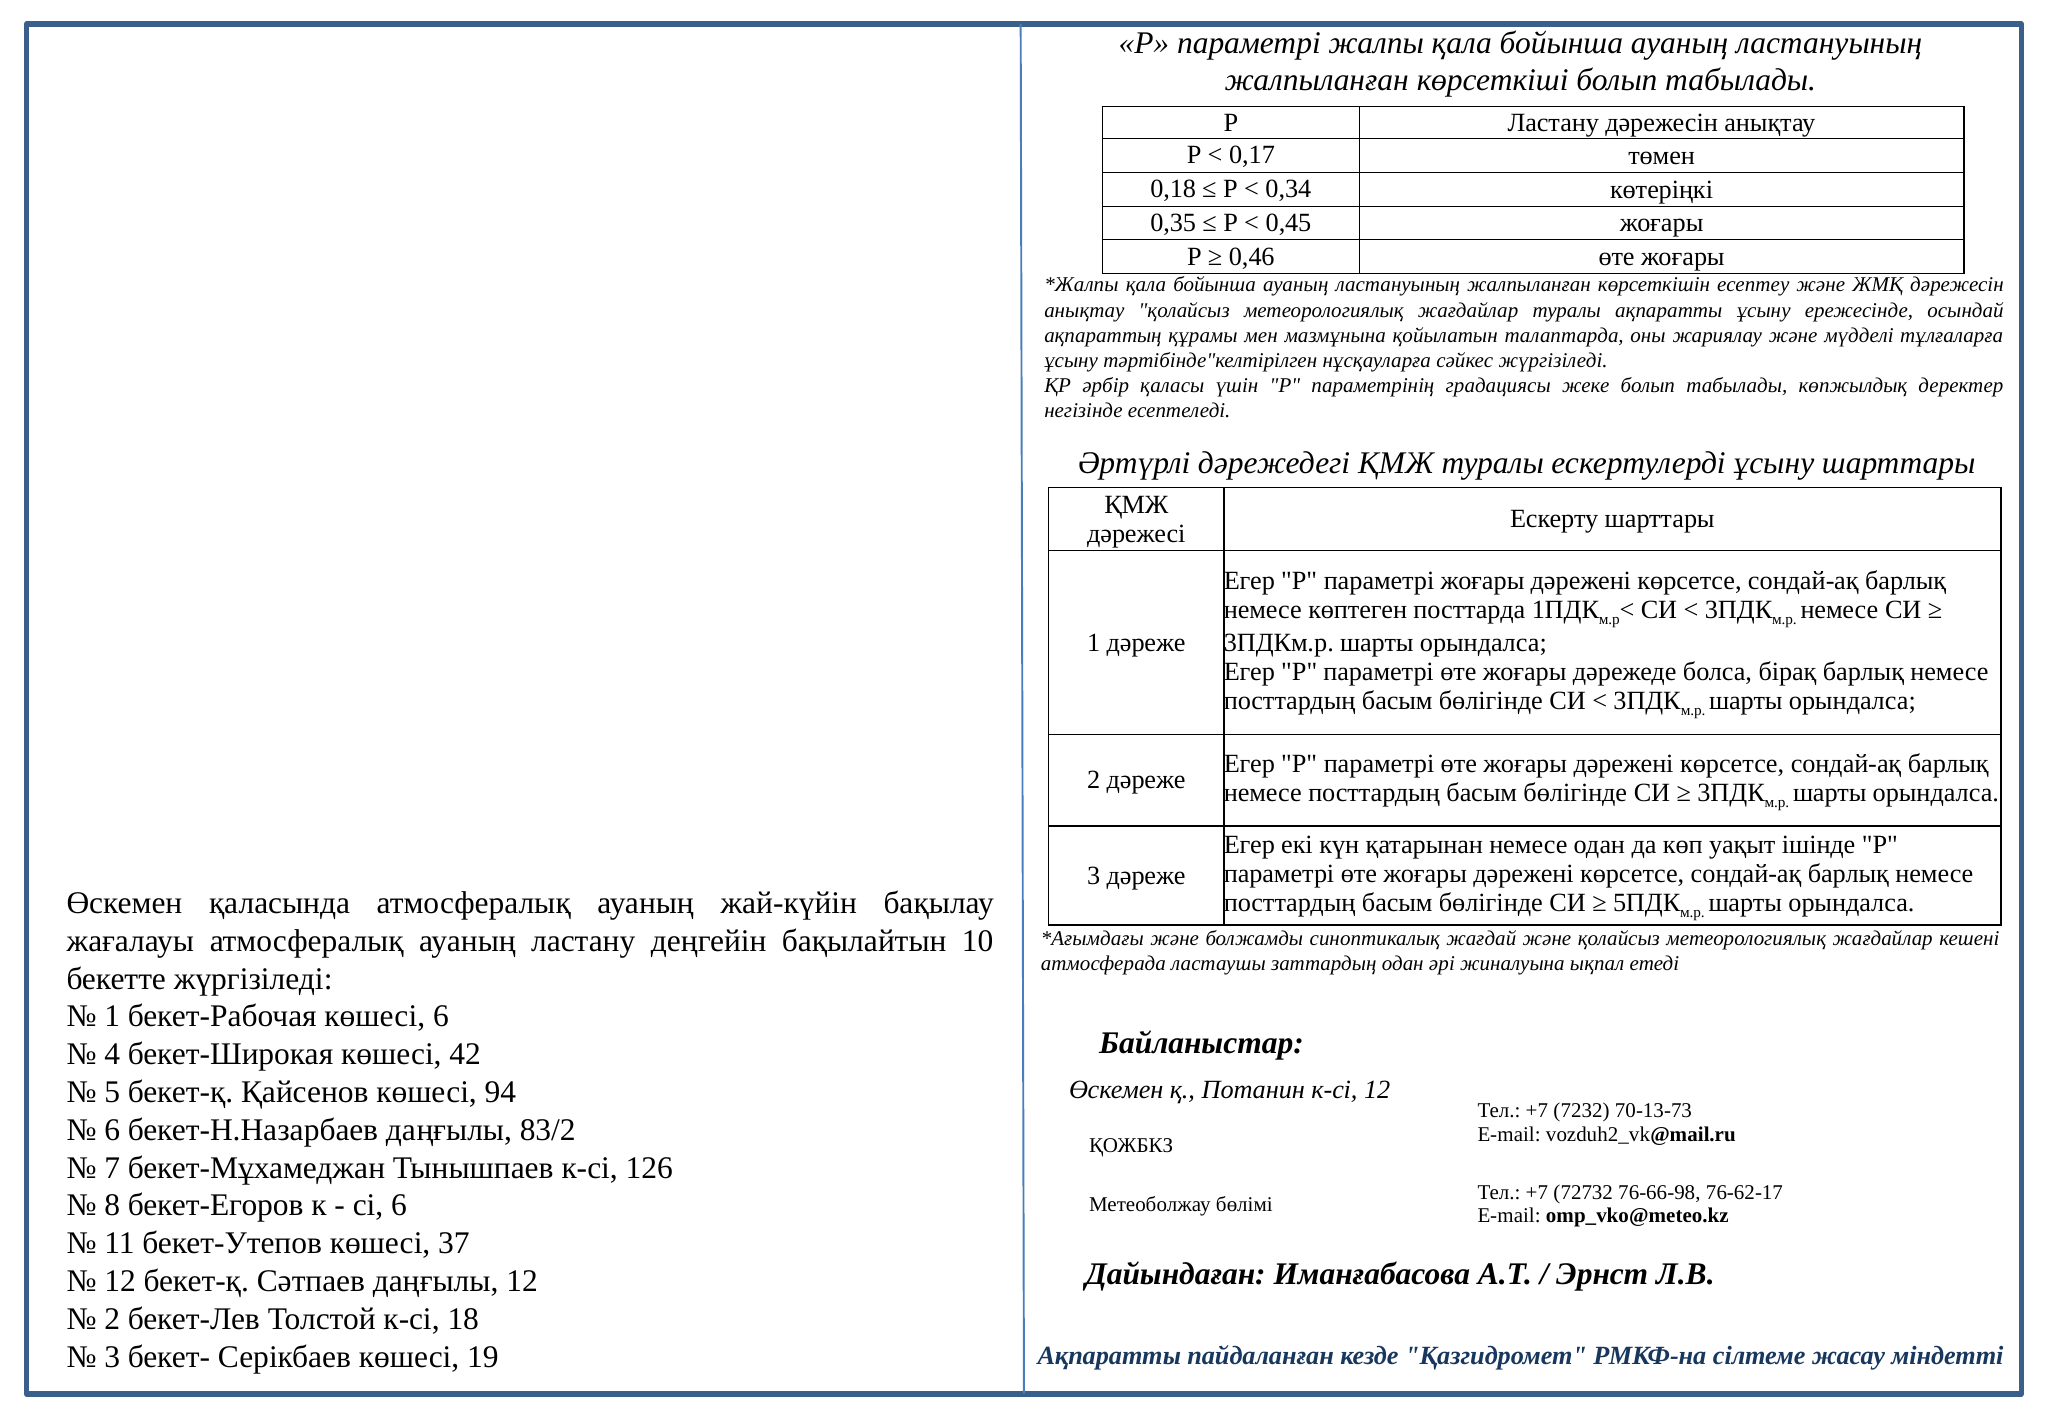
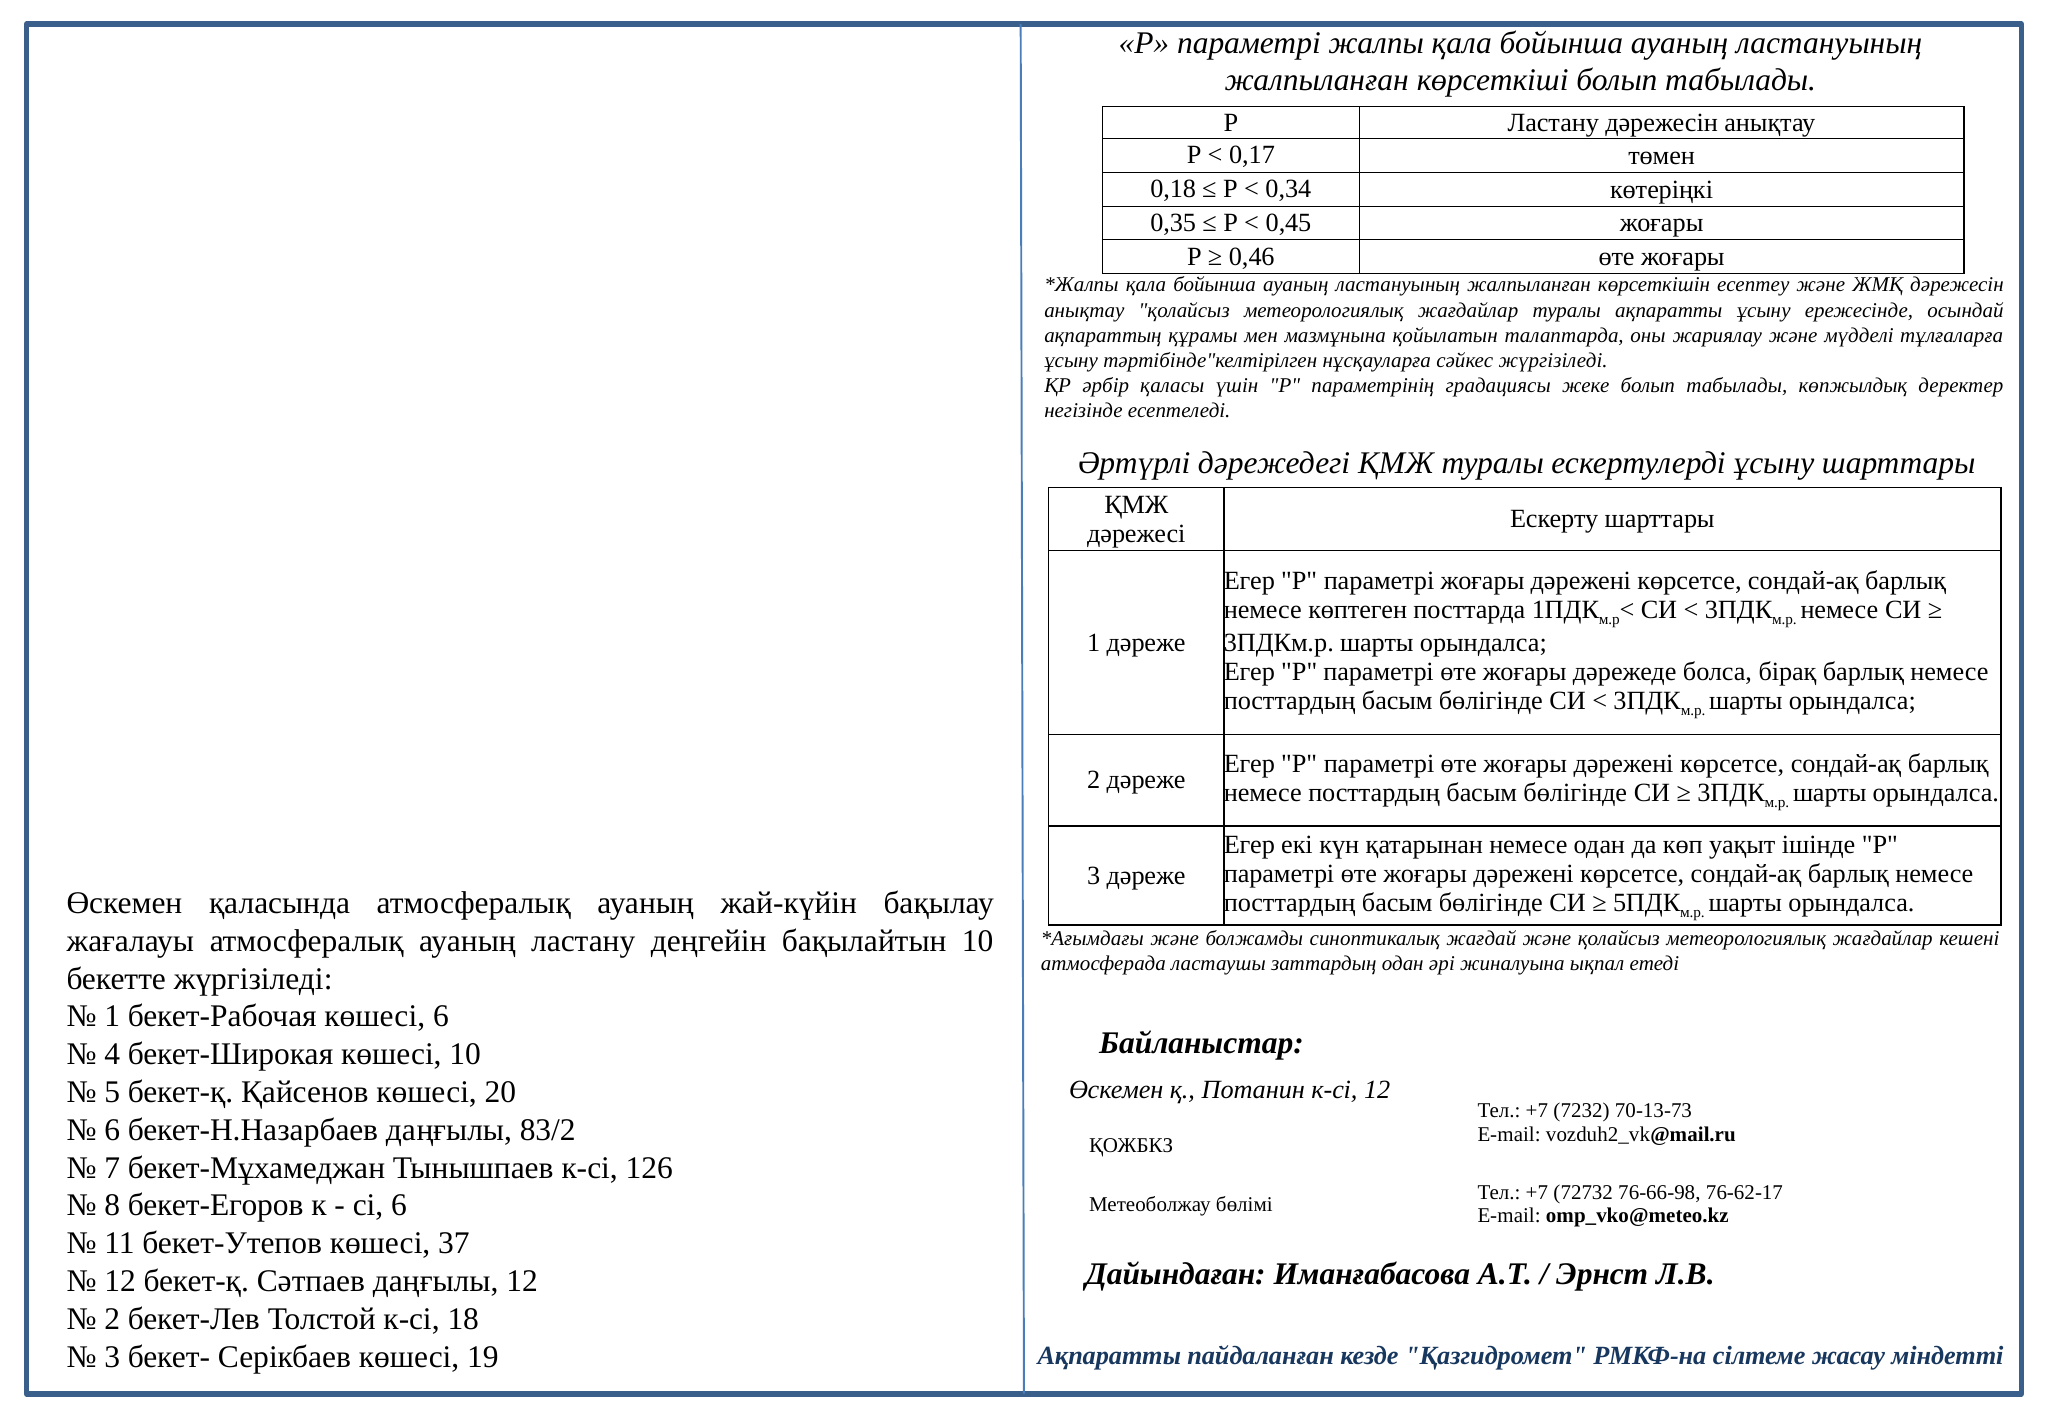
көшесі 42: 42 -> 10 (465, 1054)
94: 94 -> 20 (500, 1092)
